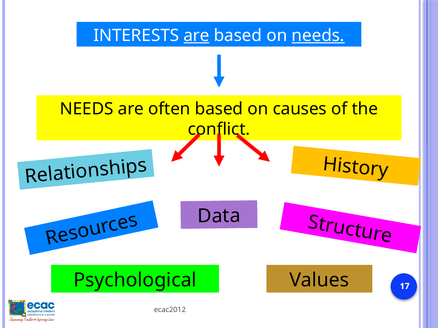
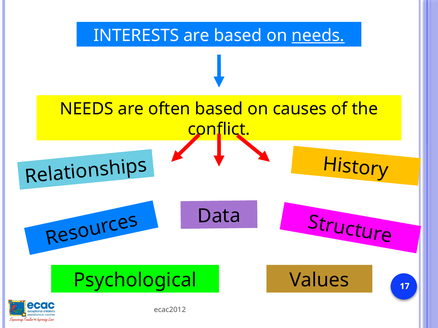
are underline: present -> none (197, 35)
